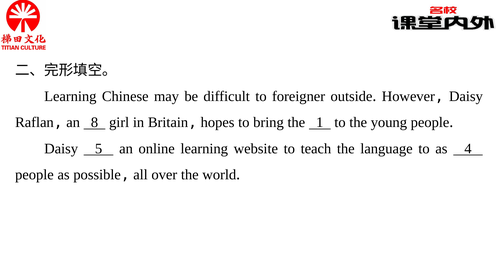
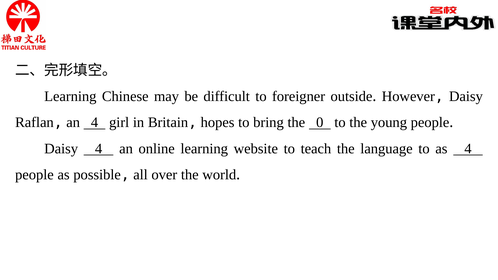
an 8: 8 -> 4 (94, 123)
1: 1 -> 0 (320, 123)
Daisy 5: 5 -> 4 (99, 149)
